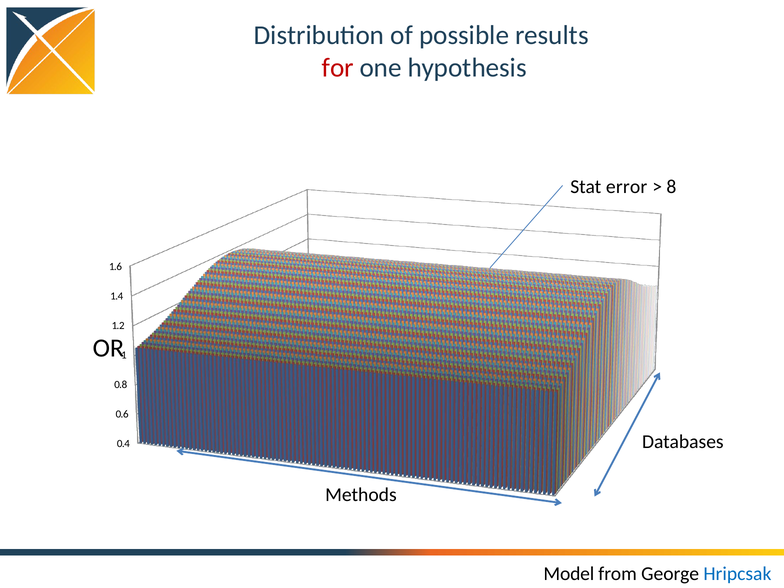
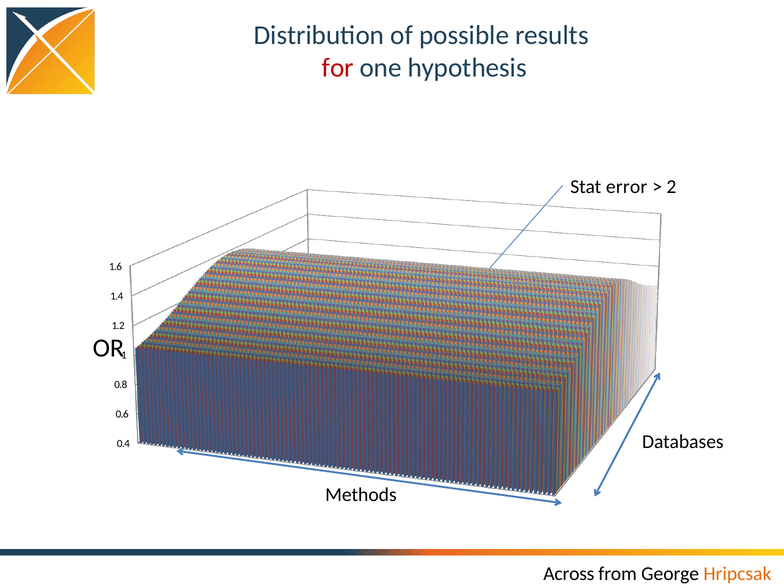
8: 8 -> 2 (671, 187)
Model: Model -> Across (569, 574)
Hripcsak colour: blue -> orange (737, 574)
